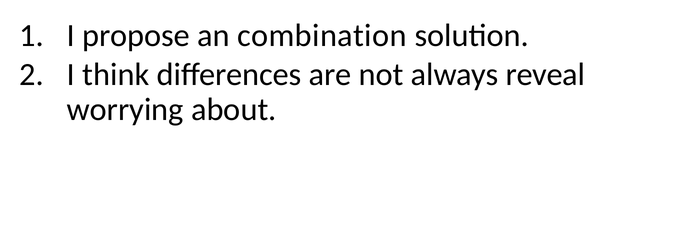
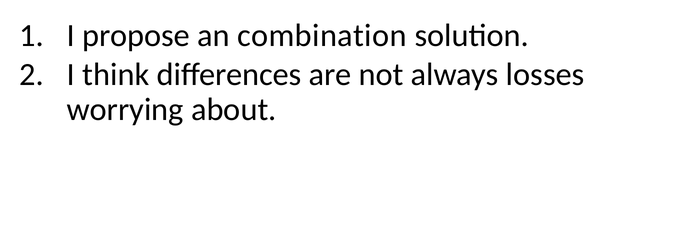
reveal: reveal -> losses (545, 75)
